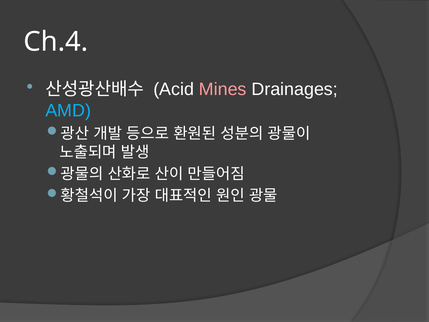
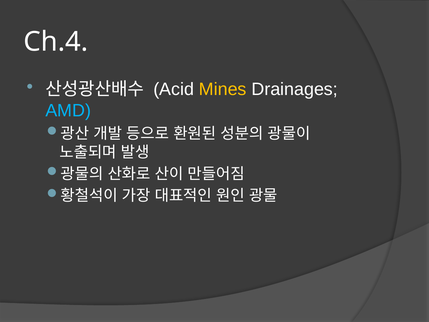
Mines colour: pink -> yellow (223, 89)
